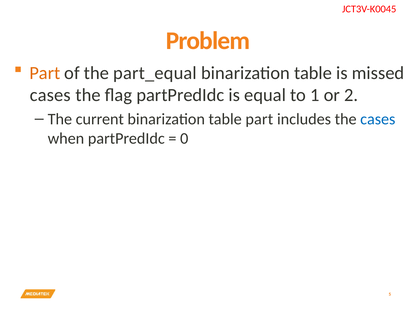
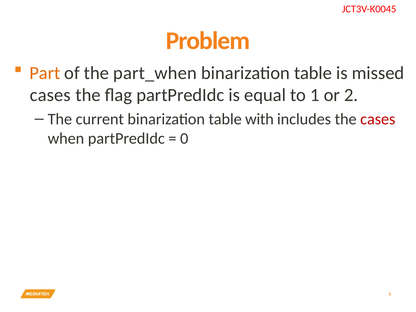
part_equal: part_equal -> part_when (155, 73)
table part: part -> with (259, 119)
cases colour: blue -> red (378, 119)
